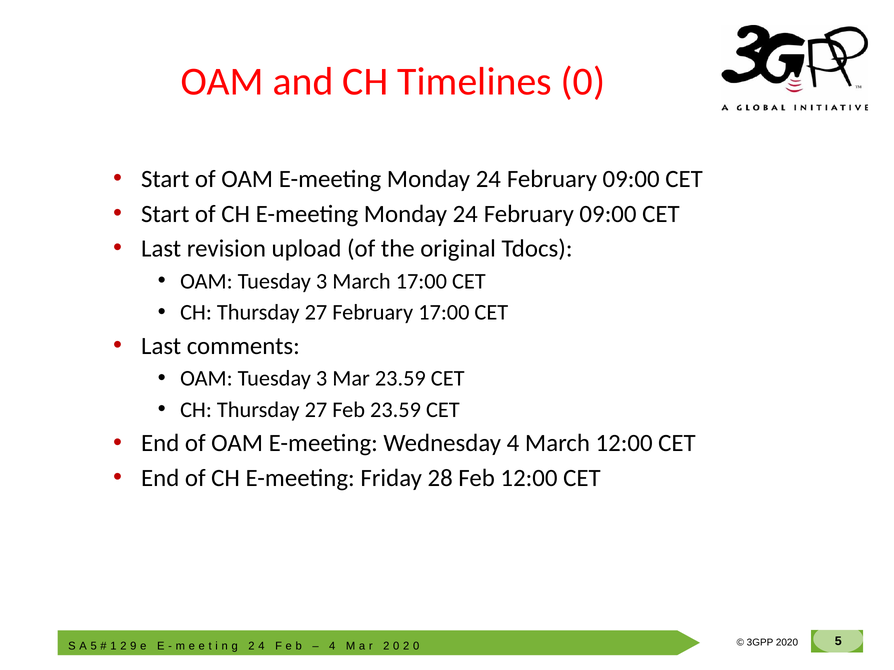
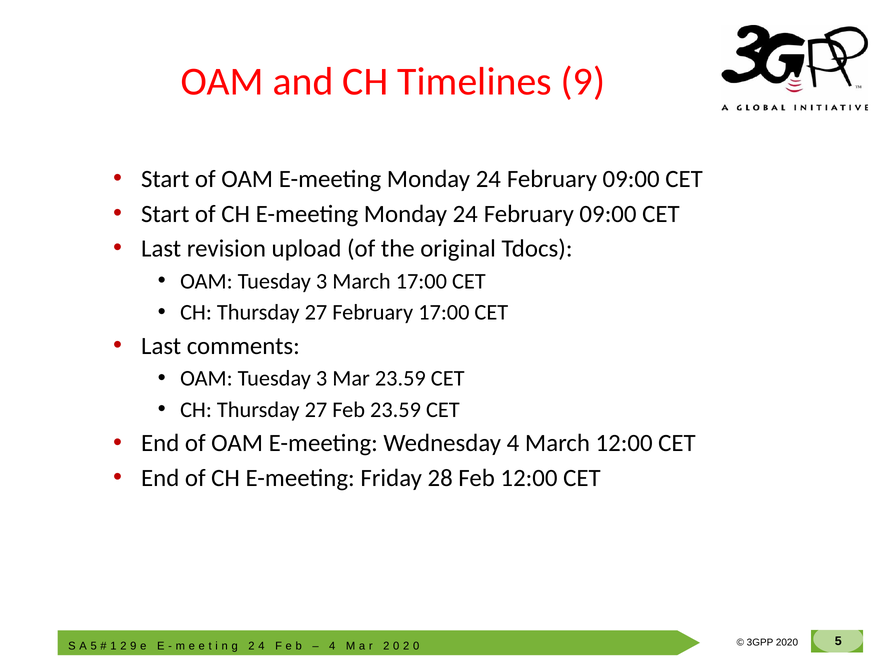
Timelines 0: 0 -> 9 (583, 81)
